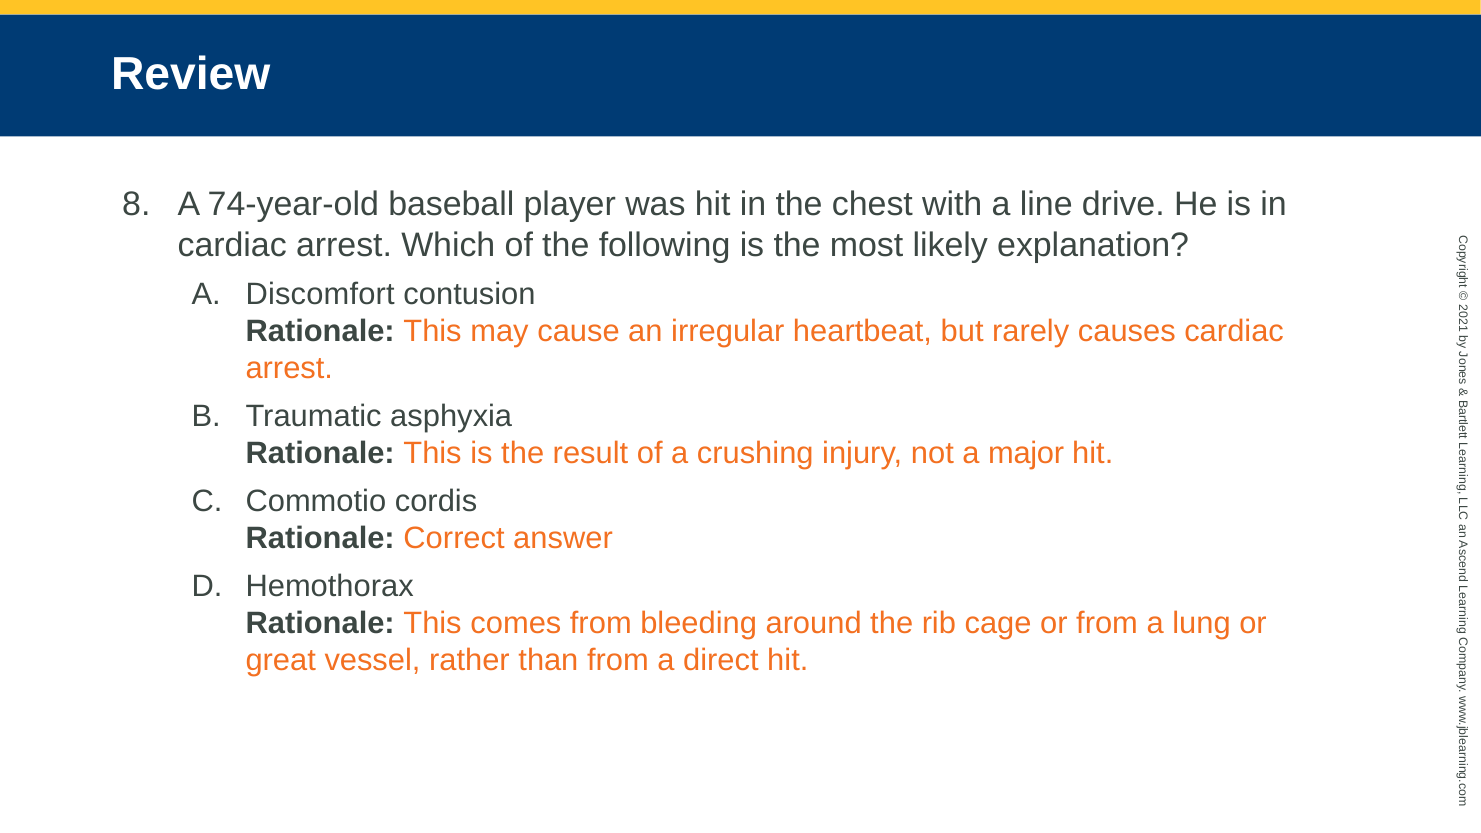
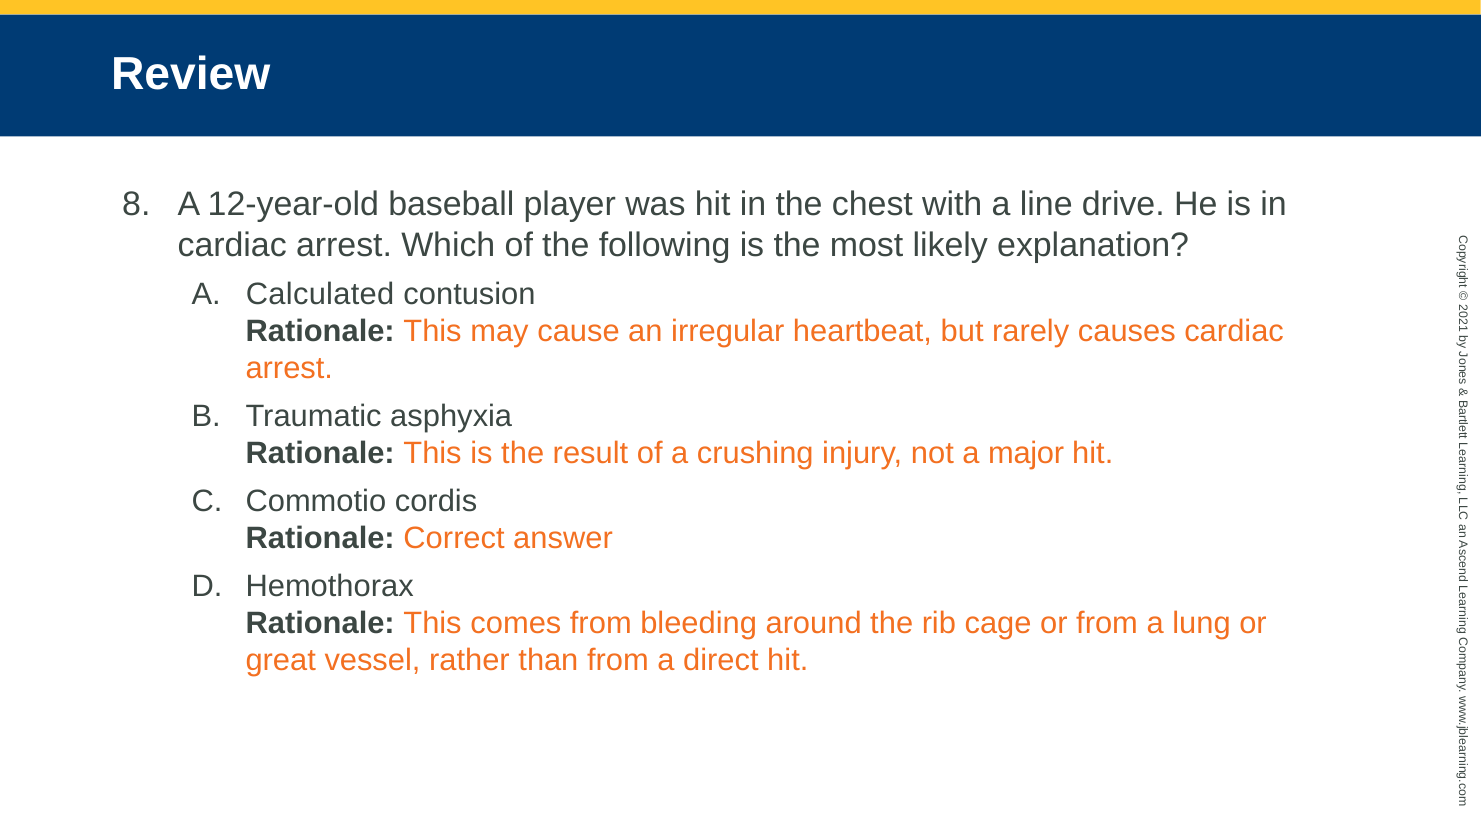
74-year-old: 74-year-old -> 12-year-old (293, 204)
Discomfort: Discomfort -> Calculated (320, 294)
